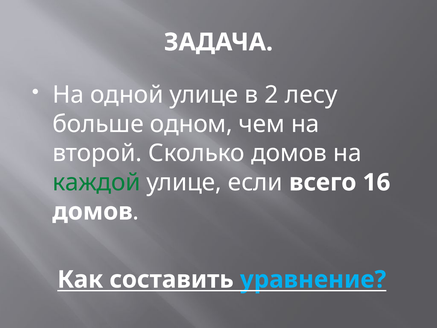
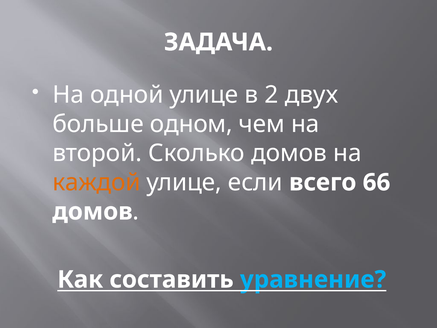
лесу: лесу -> двух (311, 95)
каждой colour: green -> orange (96, 182)
16: 16 -> 66 (377, 182)
